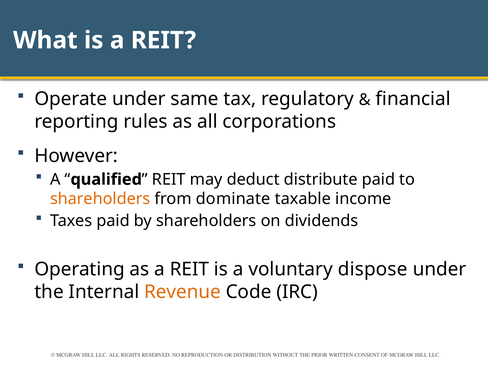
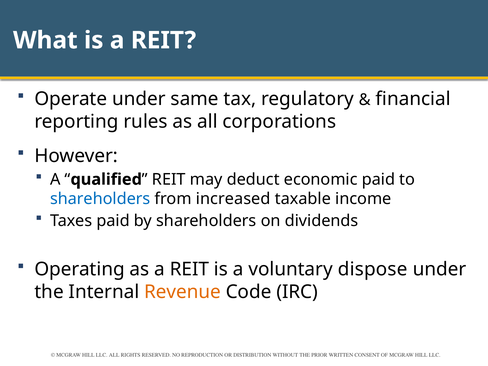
distribute: distribute -> economic (321, 179)
shareholders colour: orange -> blue (100, 199)
dominate: dominate -> increased (233, 199)
